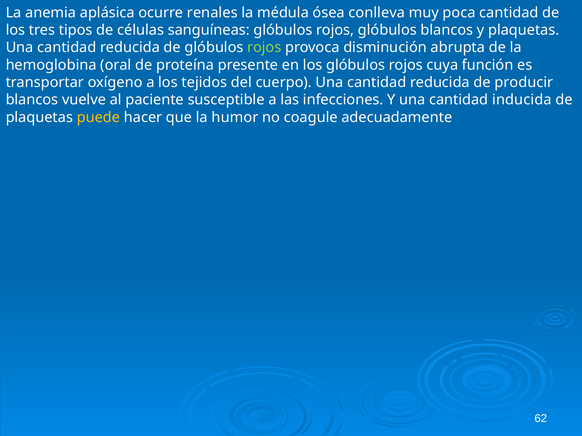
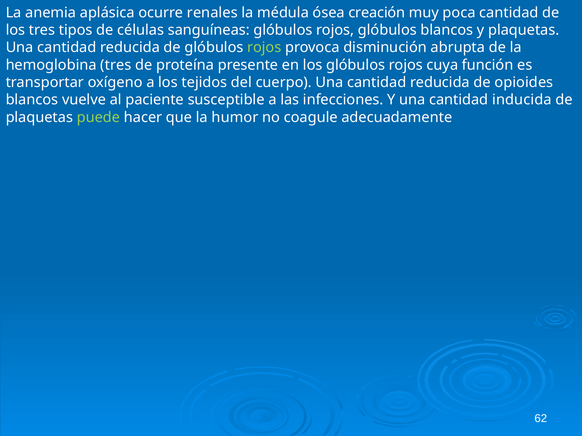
conlleva: conlleva -> creación (377, 13)
hemoglobina oral: oral -> tres (116, 65)
producir: producir -> opioides (524, 82)
puede colour: yellow -> light green (98, 117)
